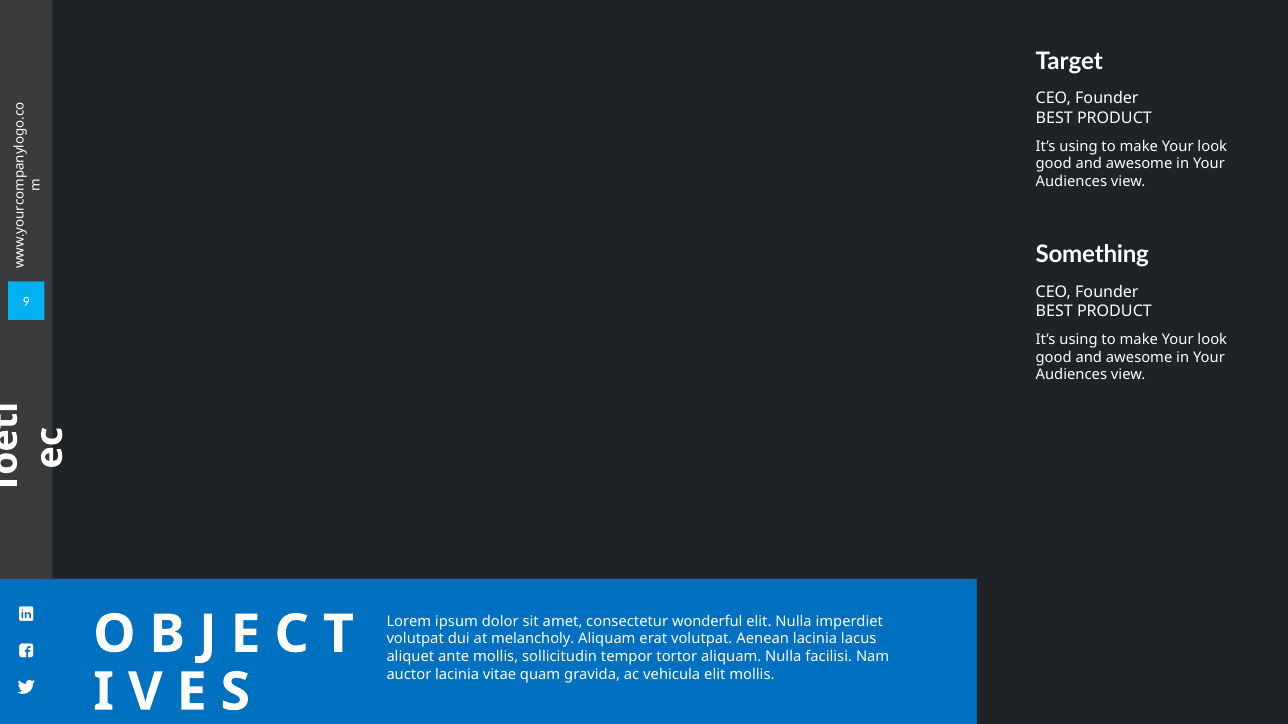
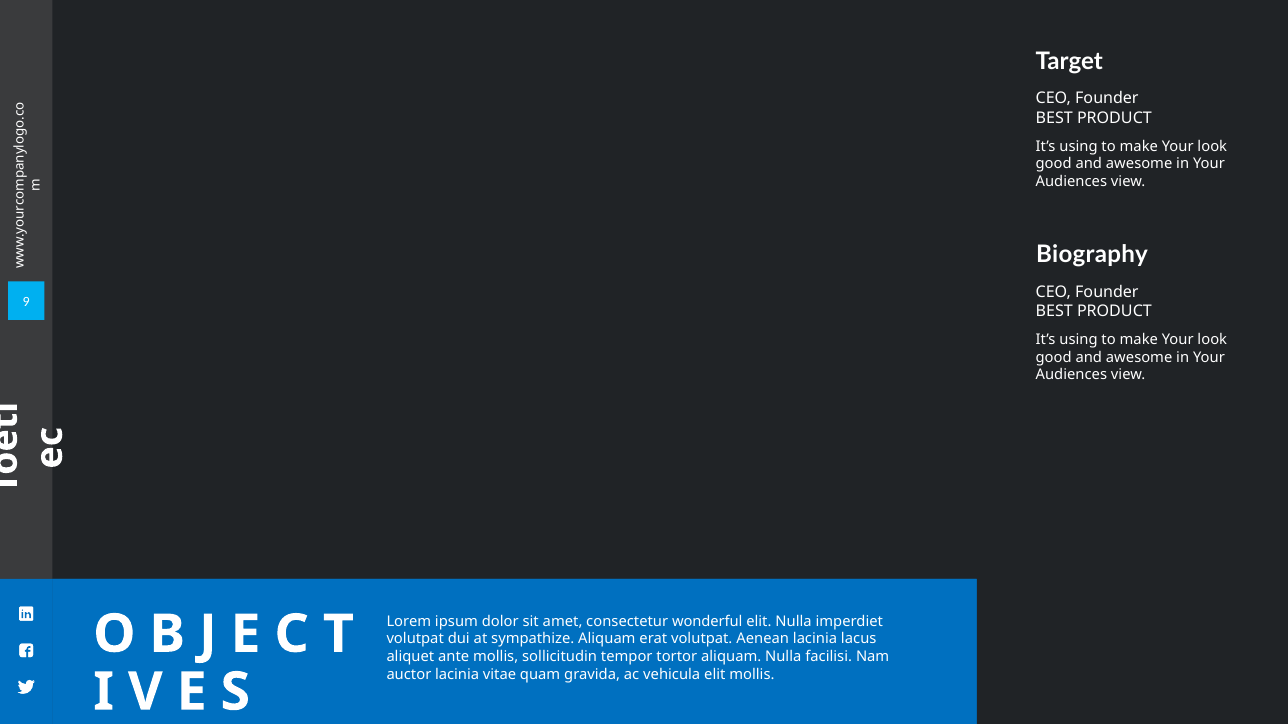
Something: Something -> Biography (1092, 255)
melancholy: melancholy -> sympathize (533, 639)
